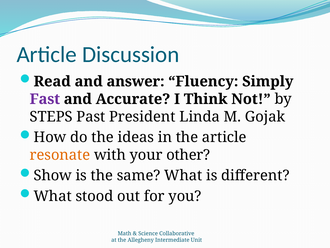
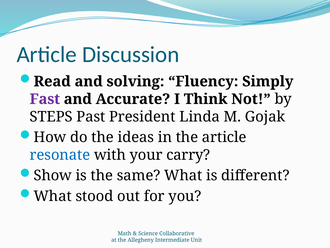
answer: answer -> solving (135, 81)
resonate colour: orange -> blue (60, 155)
other: other -> carry (188, 155)
